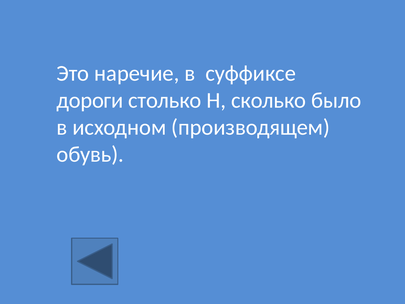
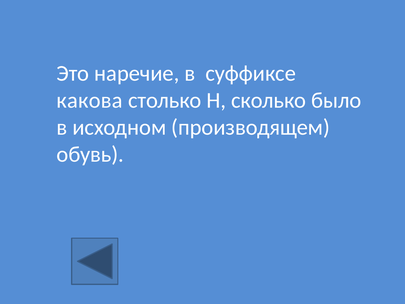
дороги: дороги -> какова (90, 100)
